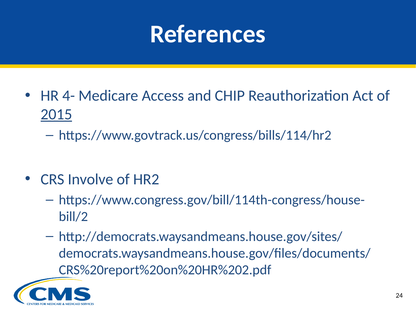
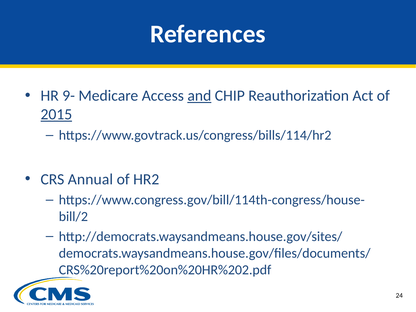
4-: 4- -> 9- (69, 96)
and underline: none -> present (199, 96)
Involve: Involve -> Annual (90, 179)
